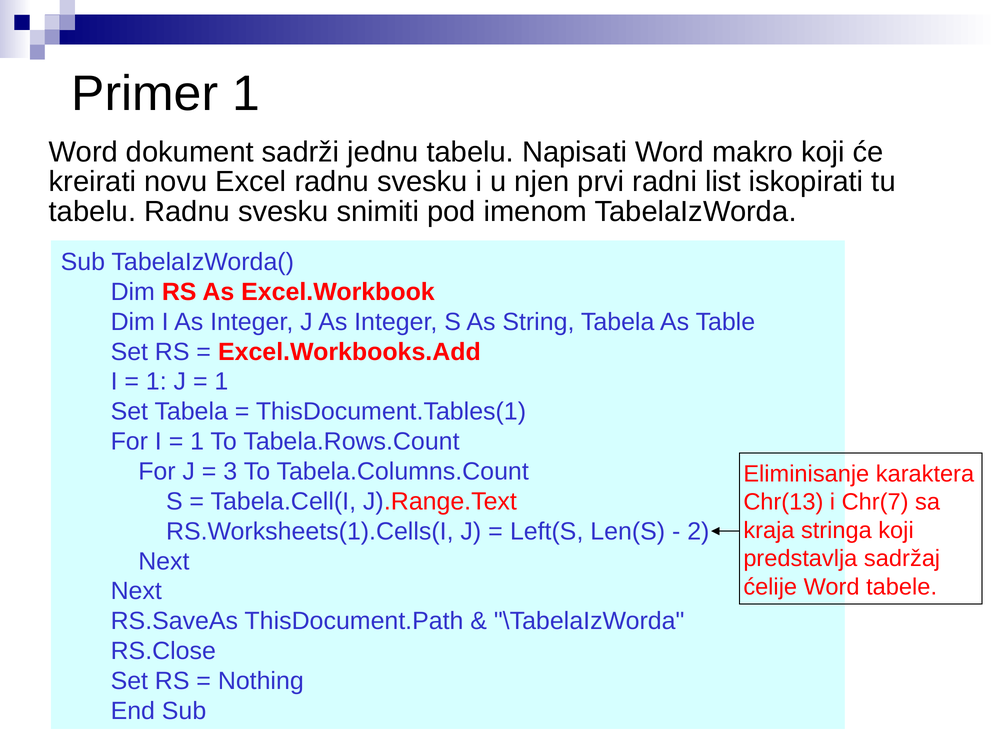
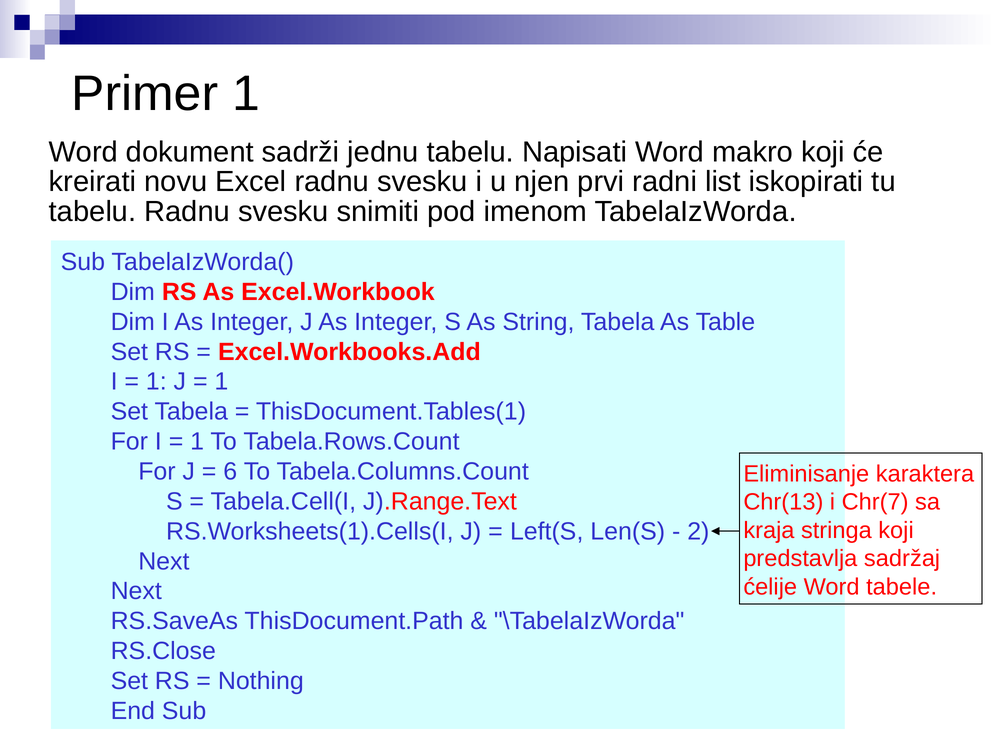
3: 3 -> 6 (230, 472)
